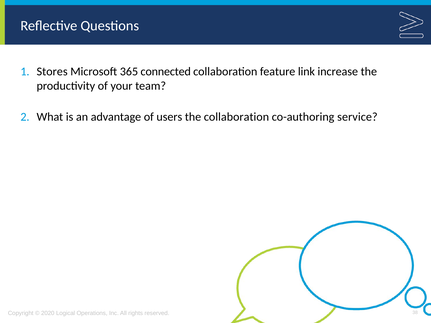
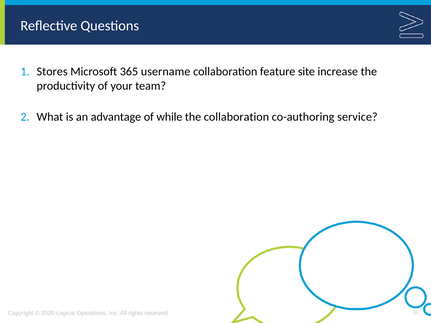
connected: connected -> username (166, 72)
link: link -> site (306, 72)
users: users -> while (169, 117)
